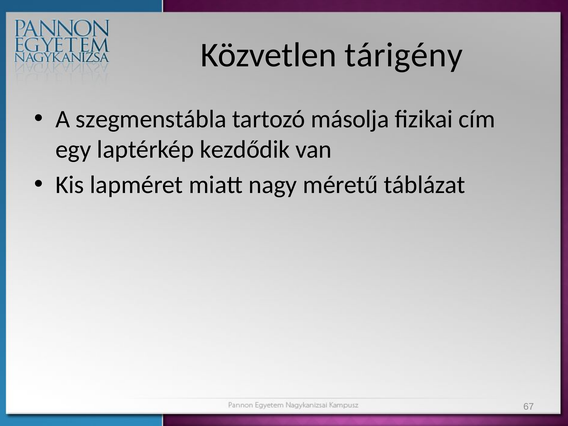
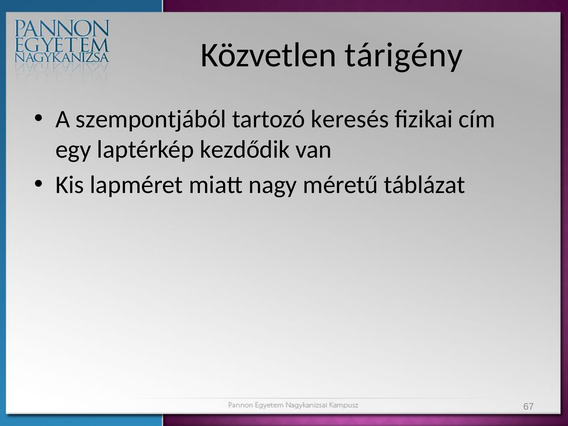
szegmenstábla: szegmenstábla -> szempontjából (151, 119)
másolja: másolja -> keresés (350, 119)
